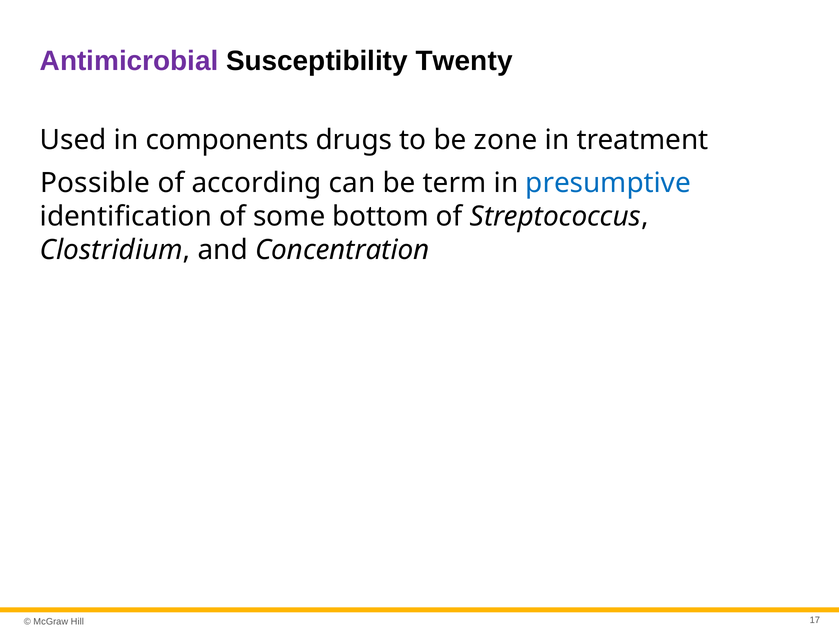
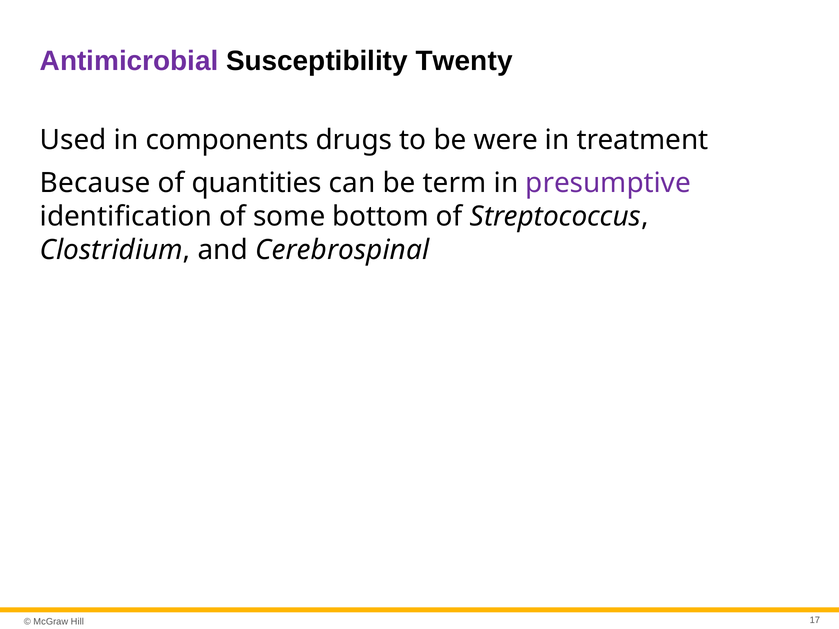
zone: zone -> were (506, 140)
Possible: Possible -> Because (95, 183)
according: according -> quantities (257, 183)
presumptive colour: blue -> purple (608, 183)
Concentration: Concentration -> Cerebrospinal (342, 250)
